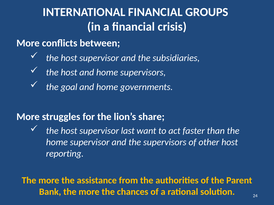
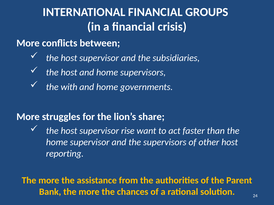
goal: goal -> with (69, 87)
last: last -> rise (128, 131)
